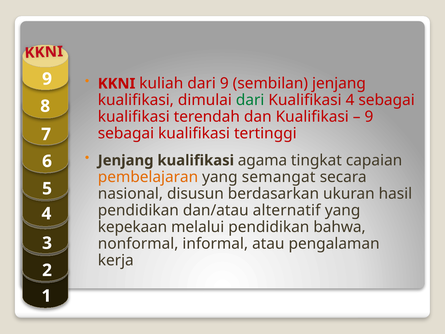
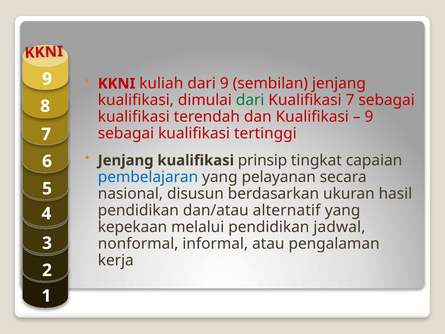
Kualifikasi 4: 4 -> 7 (350, 100)
agama: agama -> prinsip (262, 160)
pembelajaran colour: orange -> blue (148, 177)
semangat: semangat -> pelayanan (279, 177)
bahwa: bahwa -> jadwal (339, 227)
